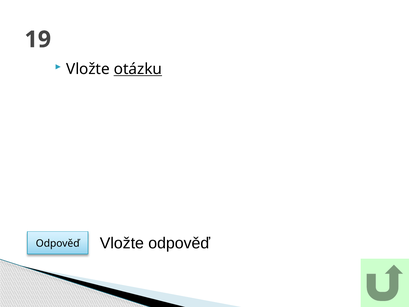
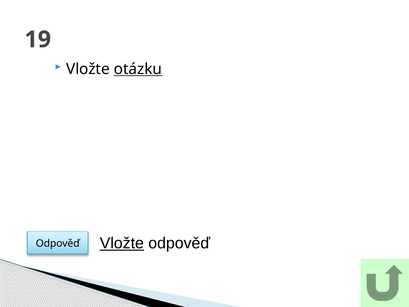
Vložte underline: none -> present (122, 243)
